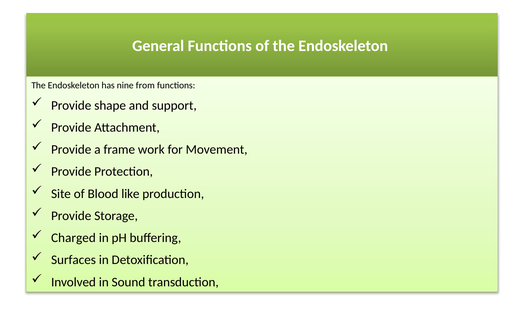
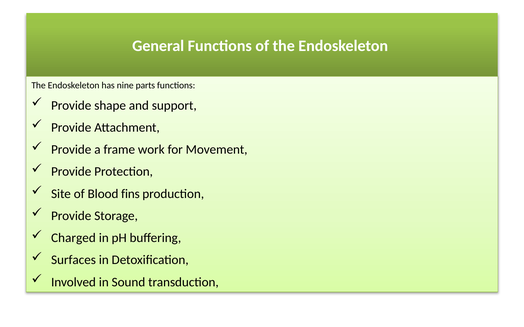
from: from -> parts (145, 85)
like: like -> fins (130, 194)
